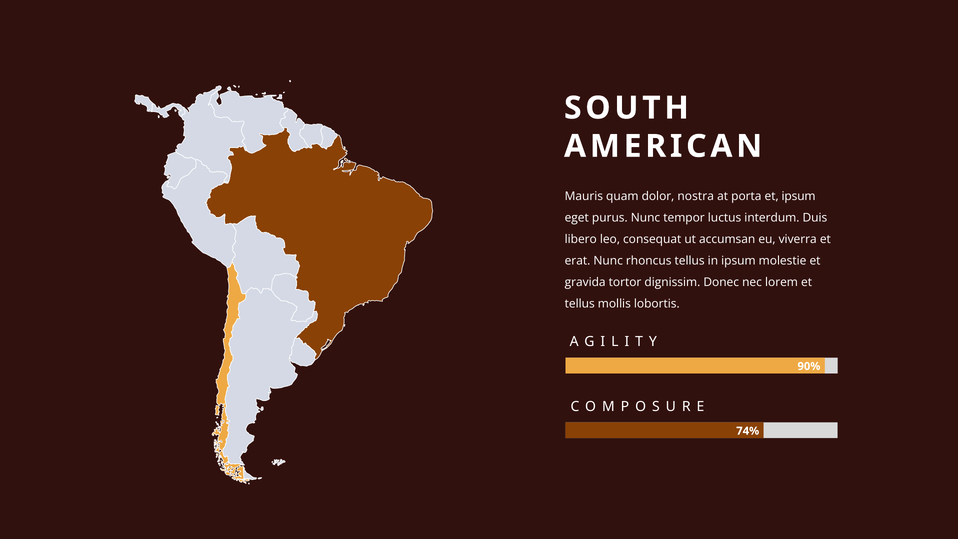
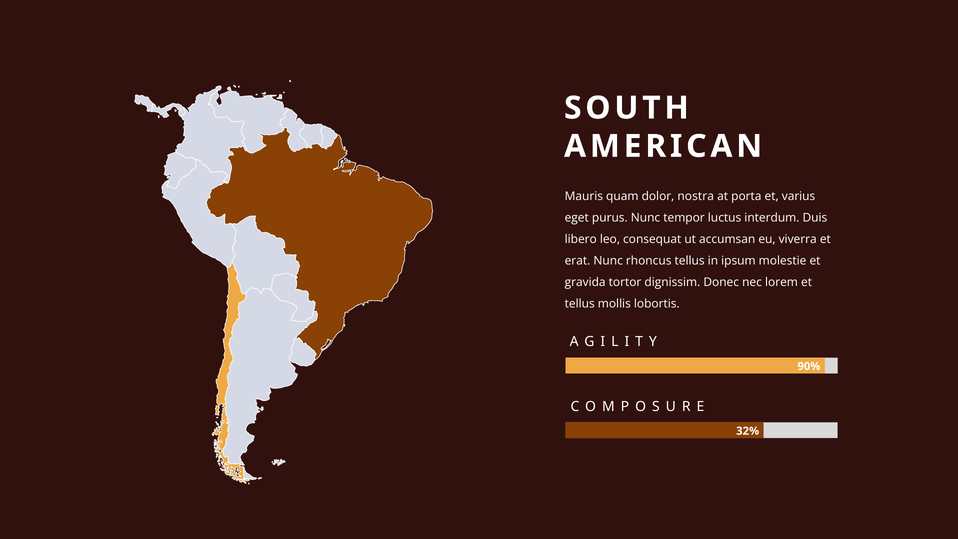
et ipsum: ipsum -> varius (799, 196)
74%: 74% -> 32% (748, 431)
